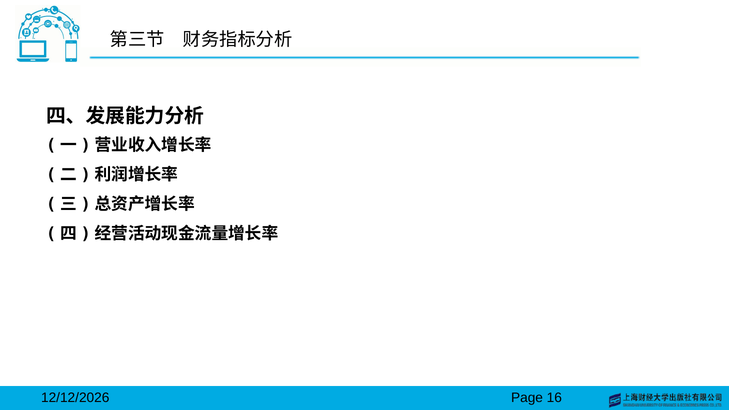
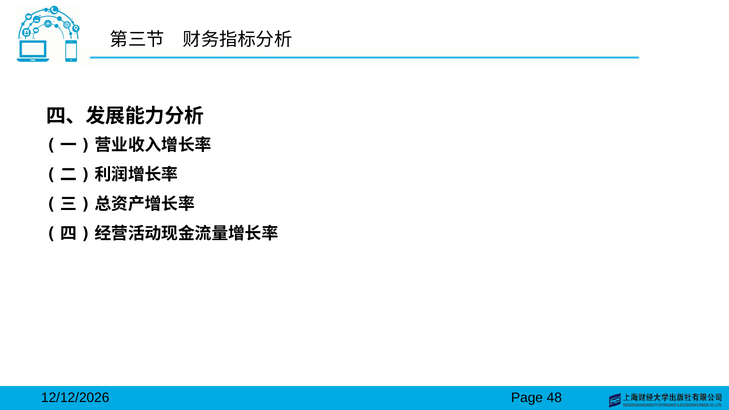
16: 16 -> 48 (554, 398)
